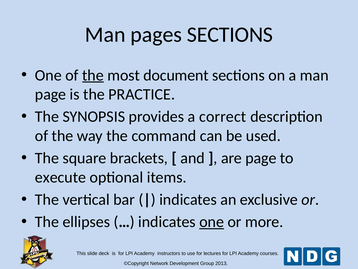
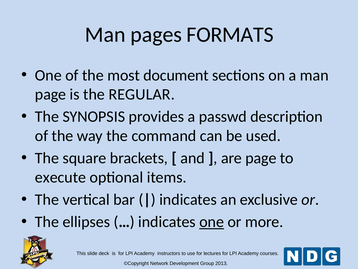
pages SECTIONS: SECTIONS -> FORMATS (230, 35)
the underline: present -> none (93, 75)
PRACTICE: PRACTICE -> REGULAR (142, 94)
correct: correct -> passwd (223, 116)
